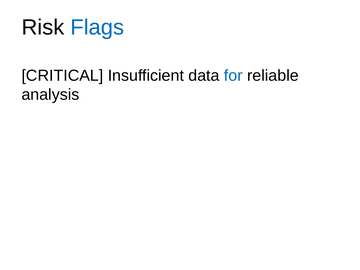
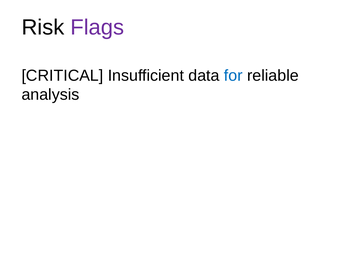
Flags colour: blue -> purple (97, 27)
